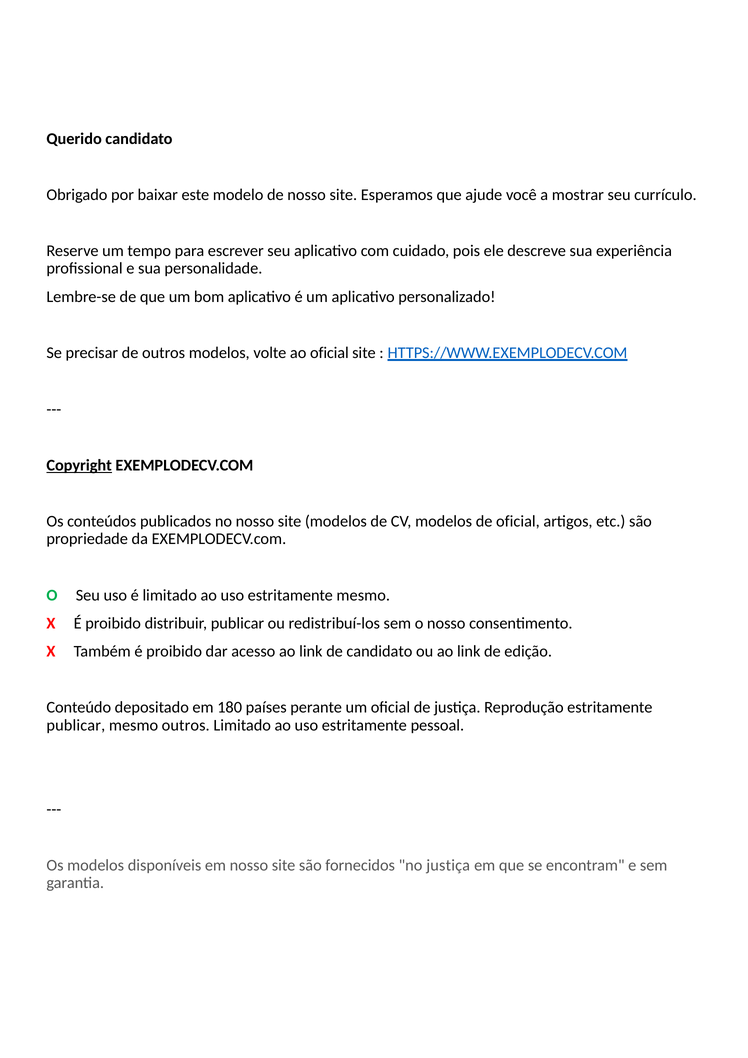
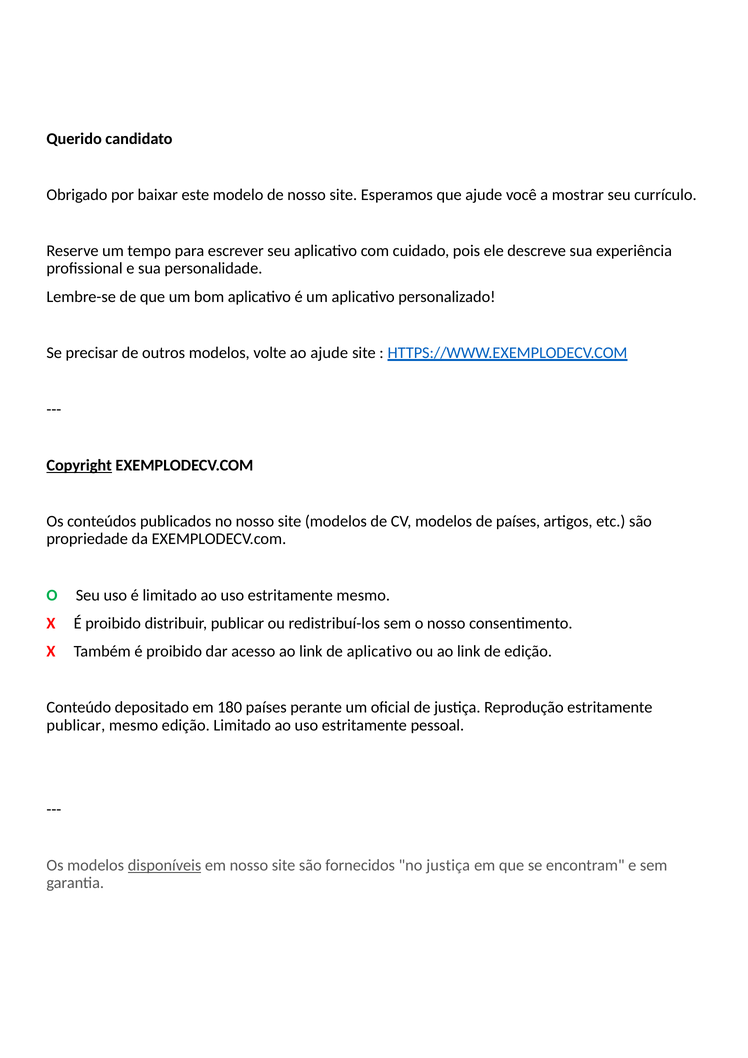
ao oficial: oficial -> ajude (329, 353)
de oficial: oficial -> países (518, 521)
de candidato: candidato -> aplicativo (379, 651)
mesmo outros: outros -> edição (186, 725)
disponíveis underline: none -> present (165, 865)
